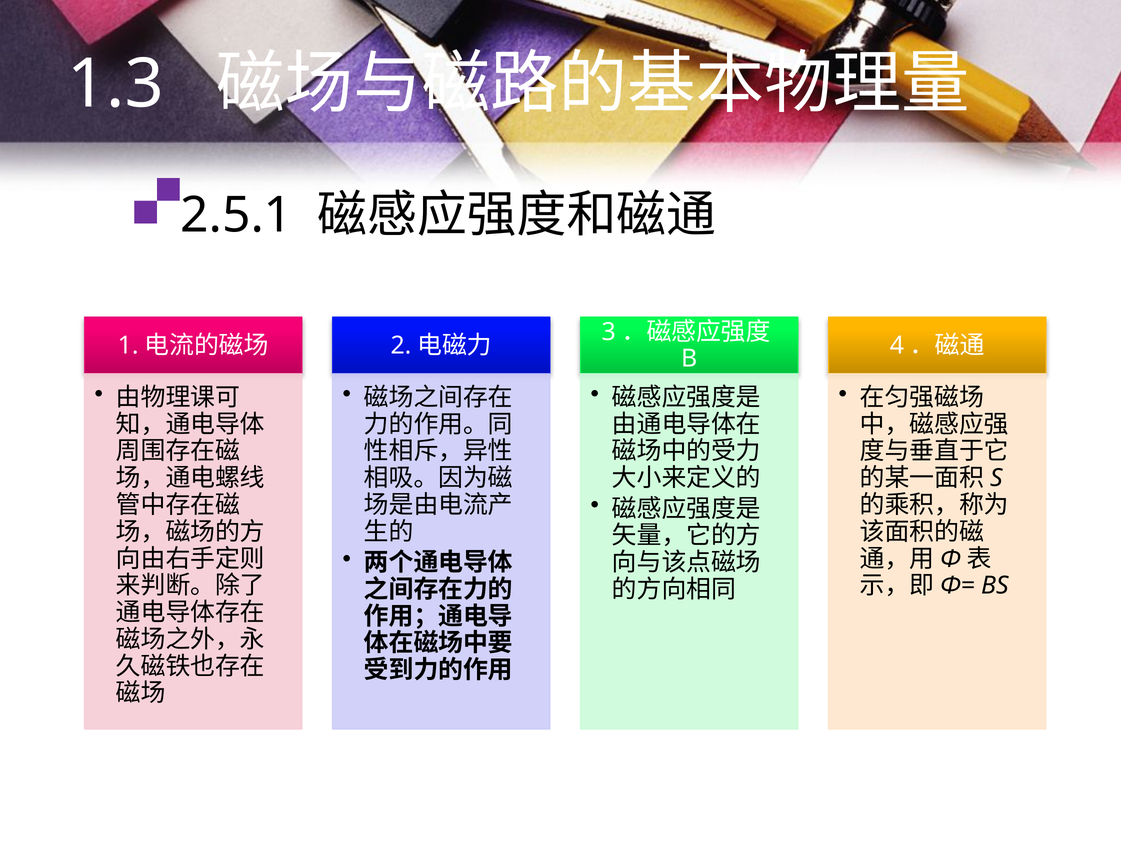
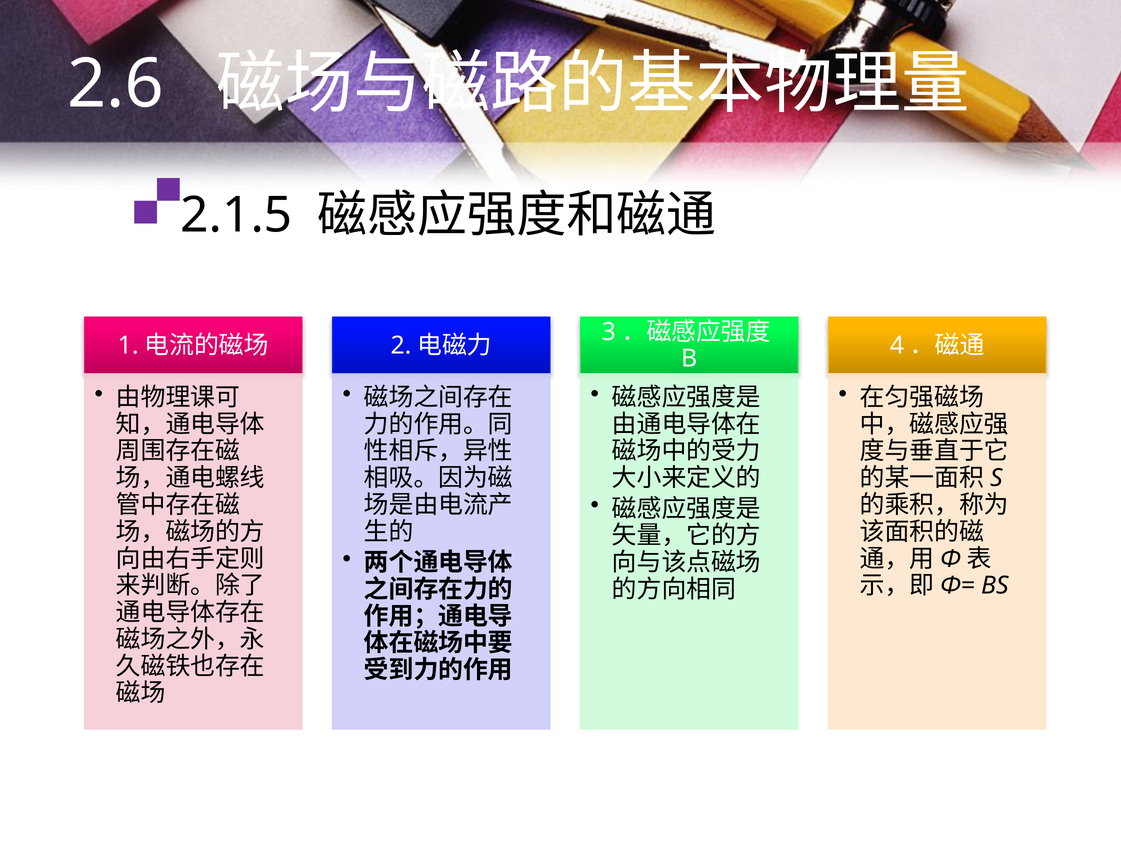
1.3: 1.3 -> 2.6 (116, 84)
2.5.1: 2.5.1 -> 2.1.5 (236, 215)
